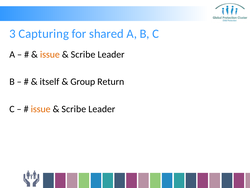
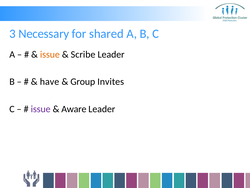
Capturing: Capturing -> Necessary (44, 34)
itself: itself -> have (50, 81)
Return: Return -> Invites (111, 81)
issue colour: orange -> purple (41, 109)
Scribe: Scribe -> Aware (74, 109)
